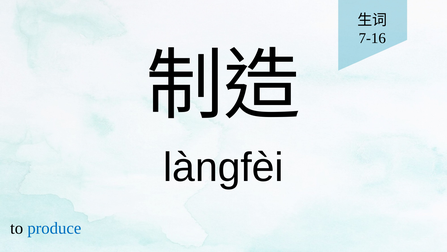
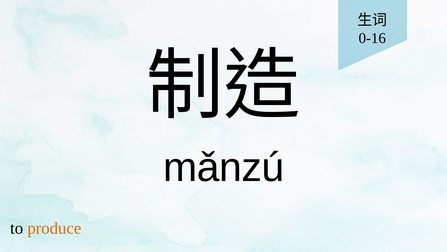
7-16: 7-16 -> 0-16 (372, 38)
làngfèi: làngfèi -> mǎnzú (224, 167)
produce colour: blue -> orange (54, 228)
